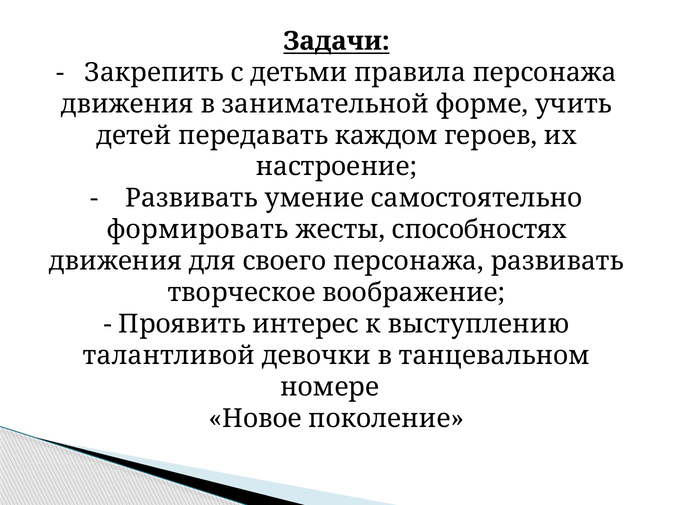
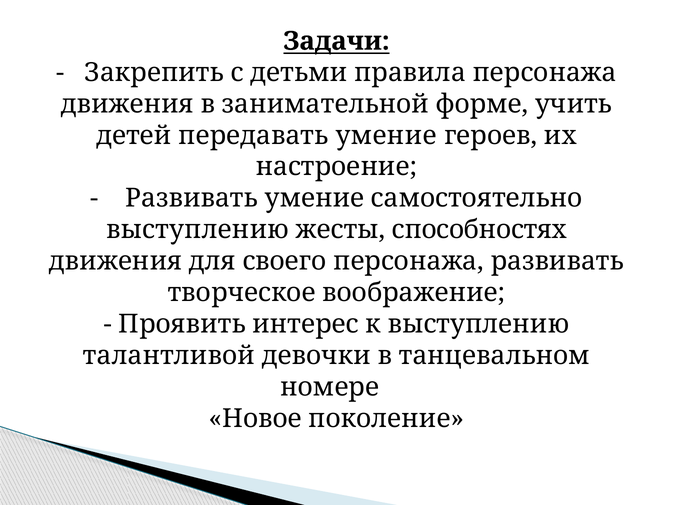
передавать каждом: каждом -> умение (386, 135)
формировать: формировать -> выступлению (198, 230)
